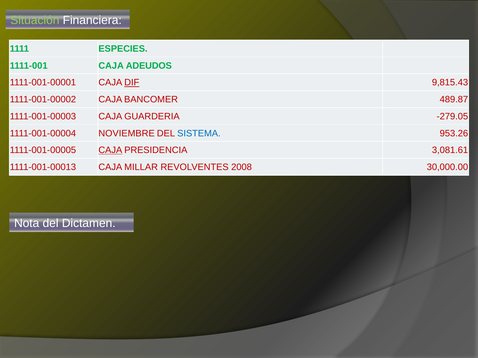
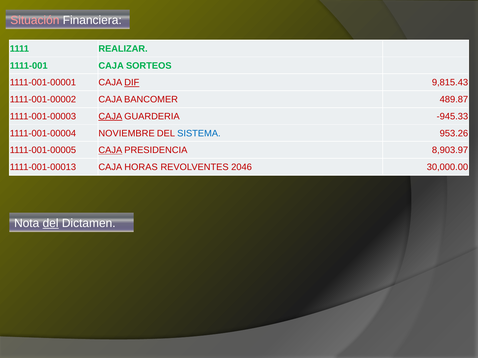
Situación colour: light green -> pink (35, 20)
ESPECIES: ESPECIES -> REALIZAR (123, 49)
ADEUDOS: ADEUDOS -> SORTEOS (149, 66)
CAJA underline: none -> present (110, 117)
-279.05: -279.05 -> -945.33 (452, 117)
3,081.61: 3,081.61 -> 8,903.97 (450, 150)
MILLAR: MILLAR -> HORAS (141, 167)
2008: 2008 -> 2046 (242, 167)
del underline: none -> present (51, 223)
